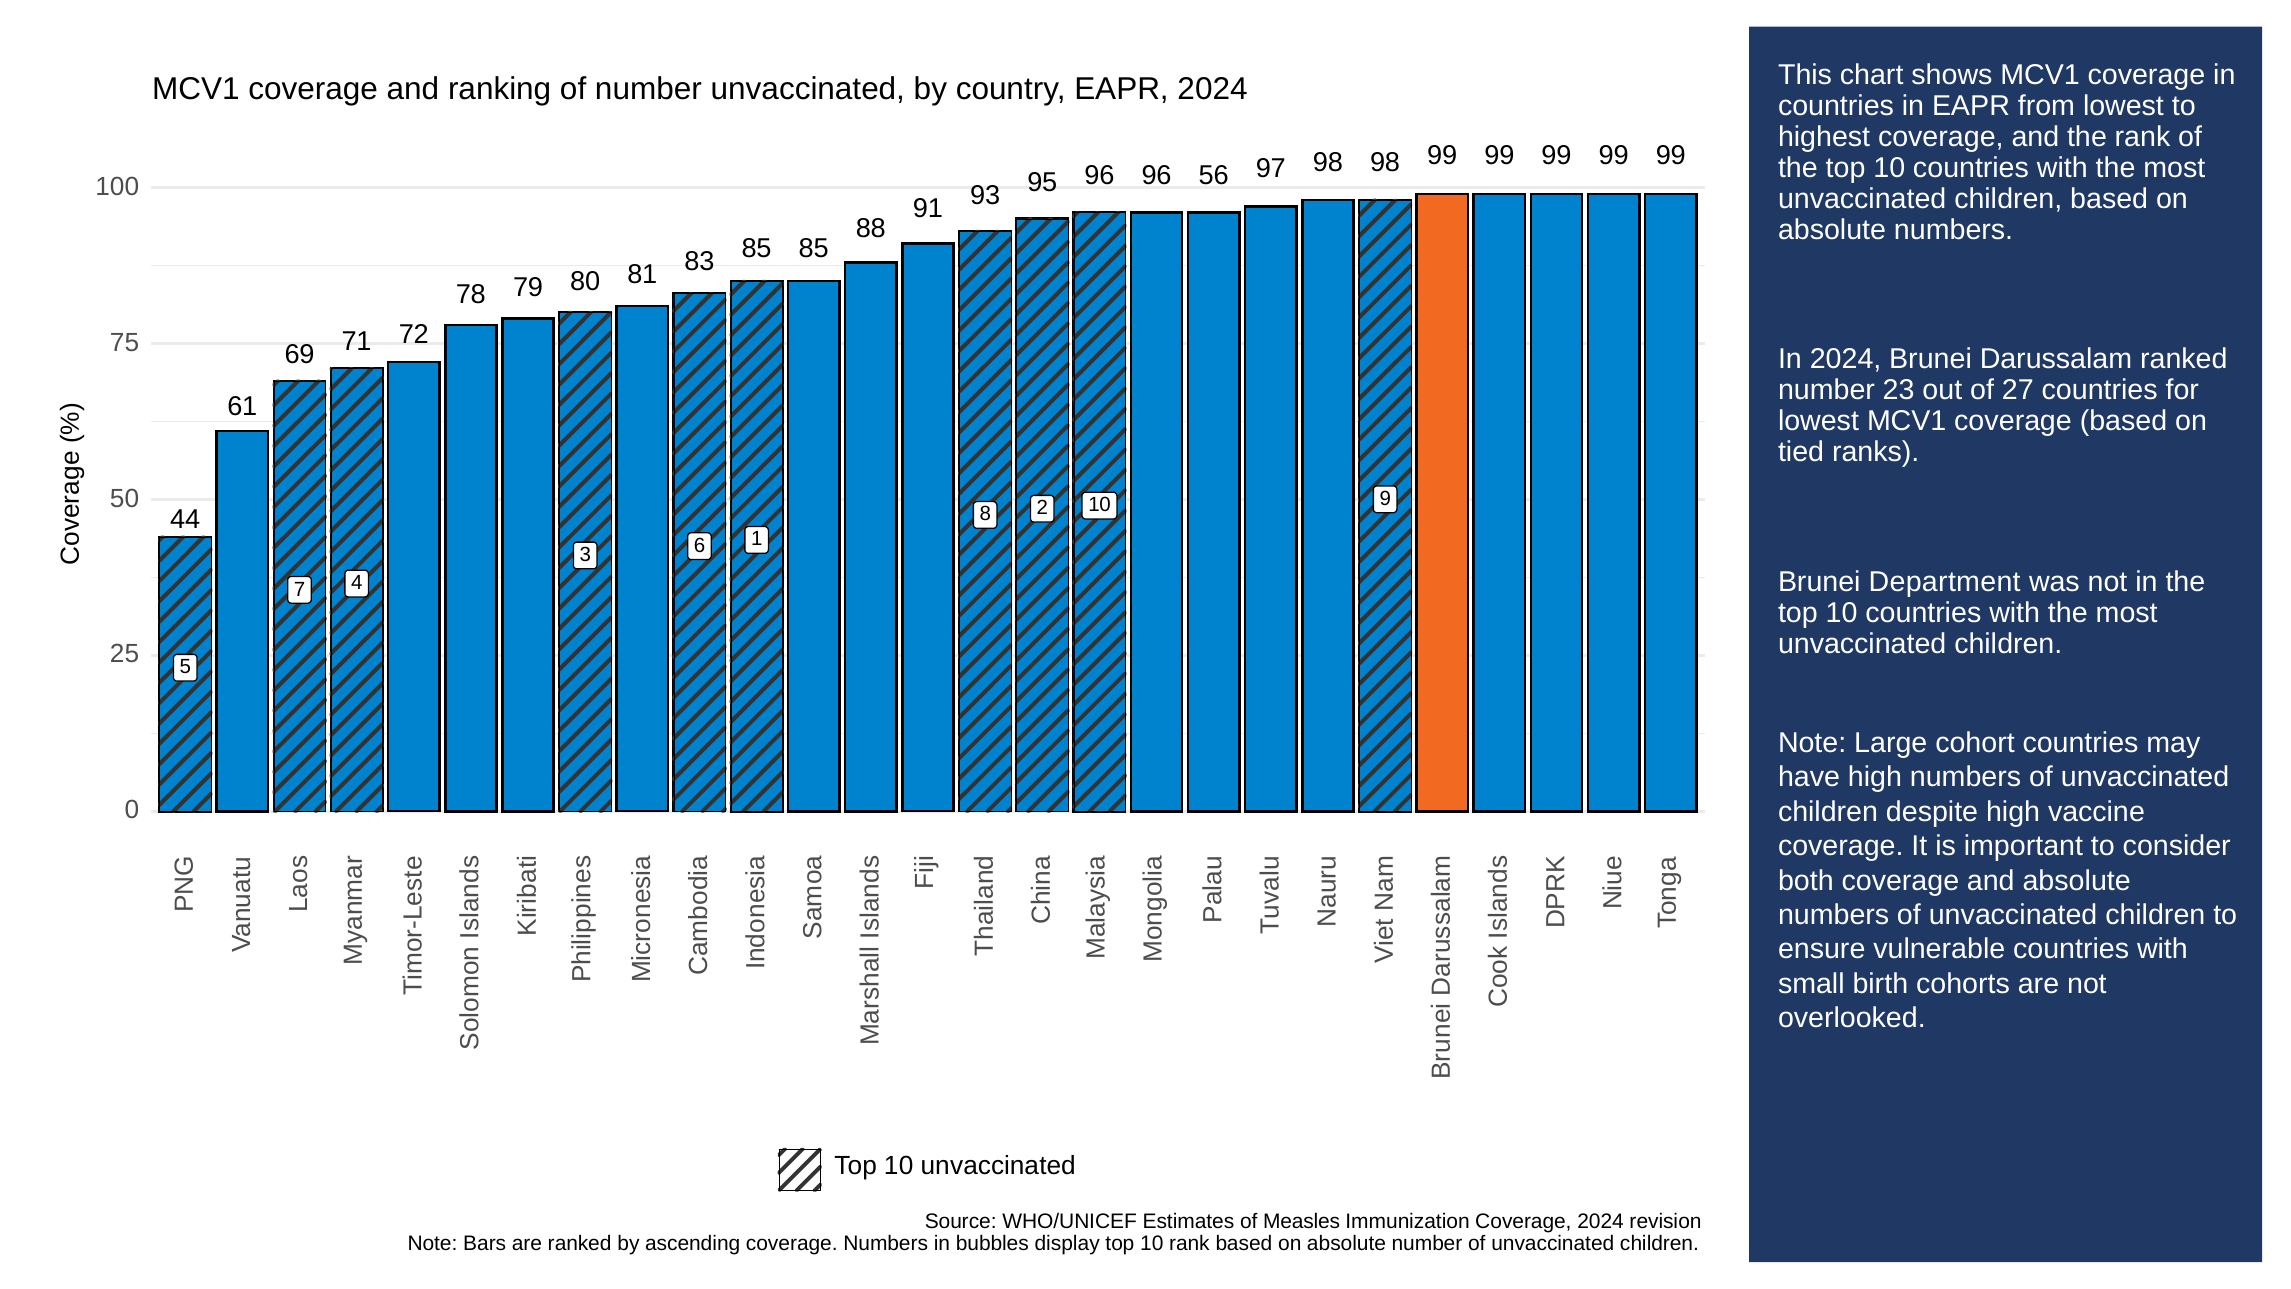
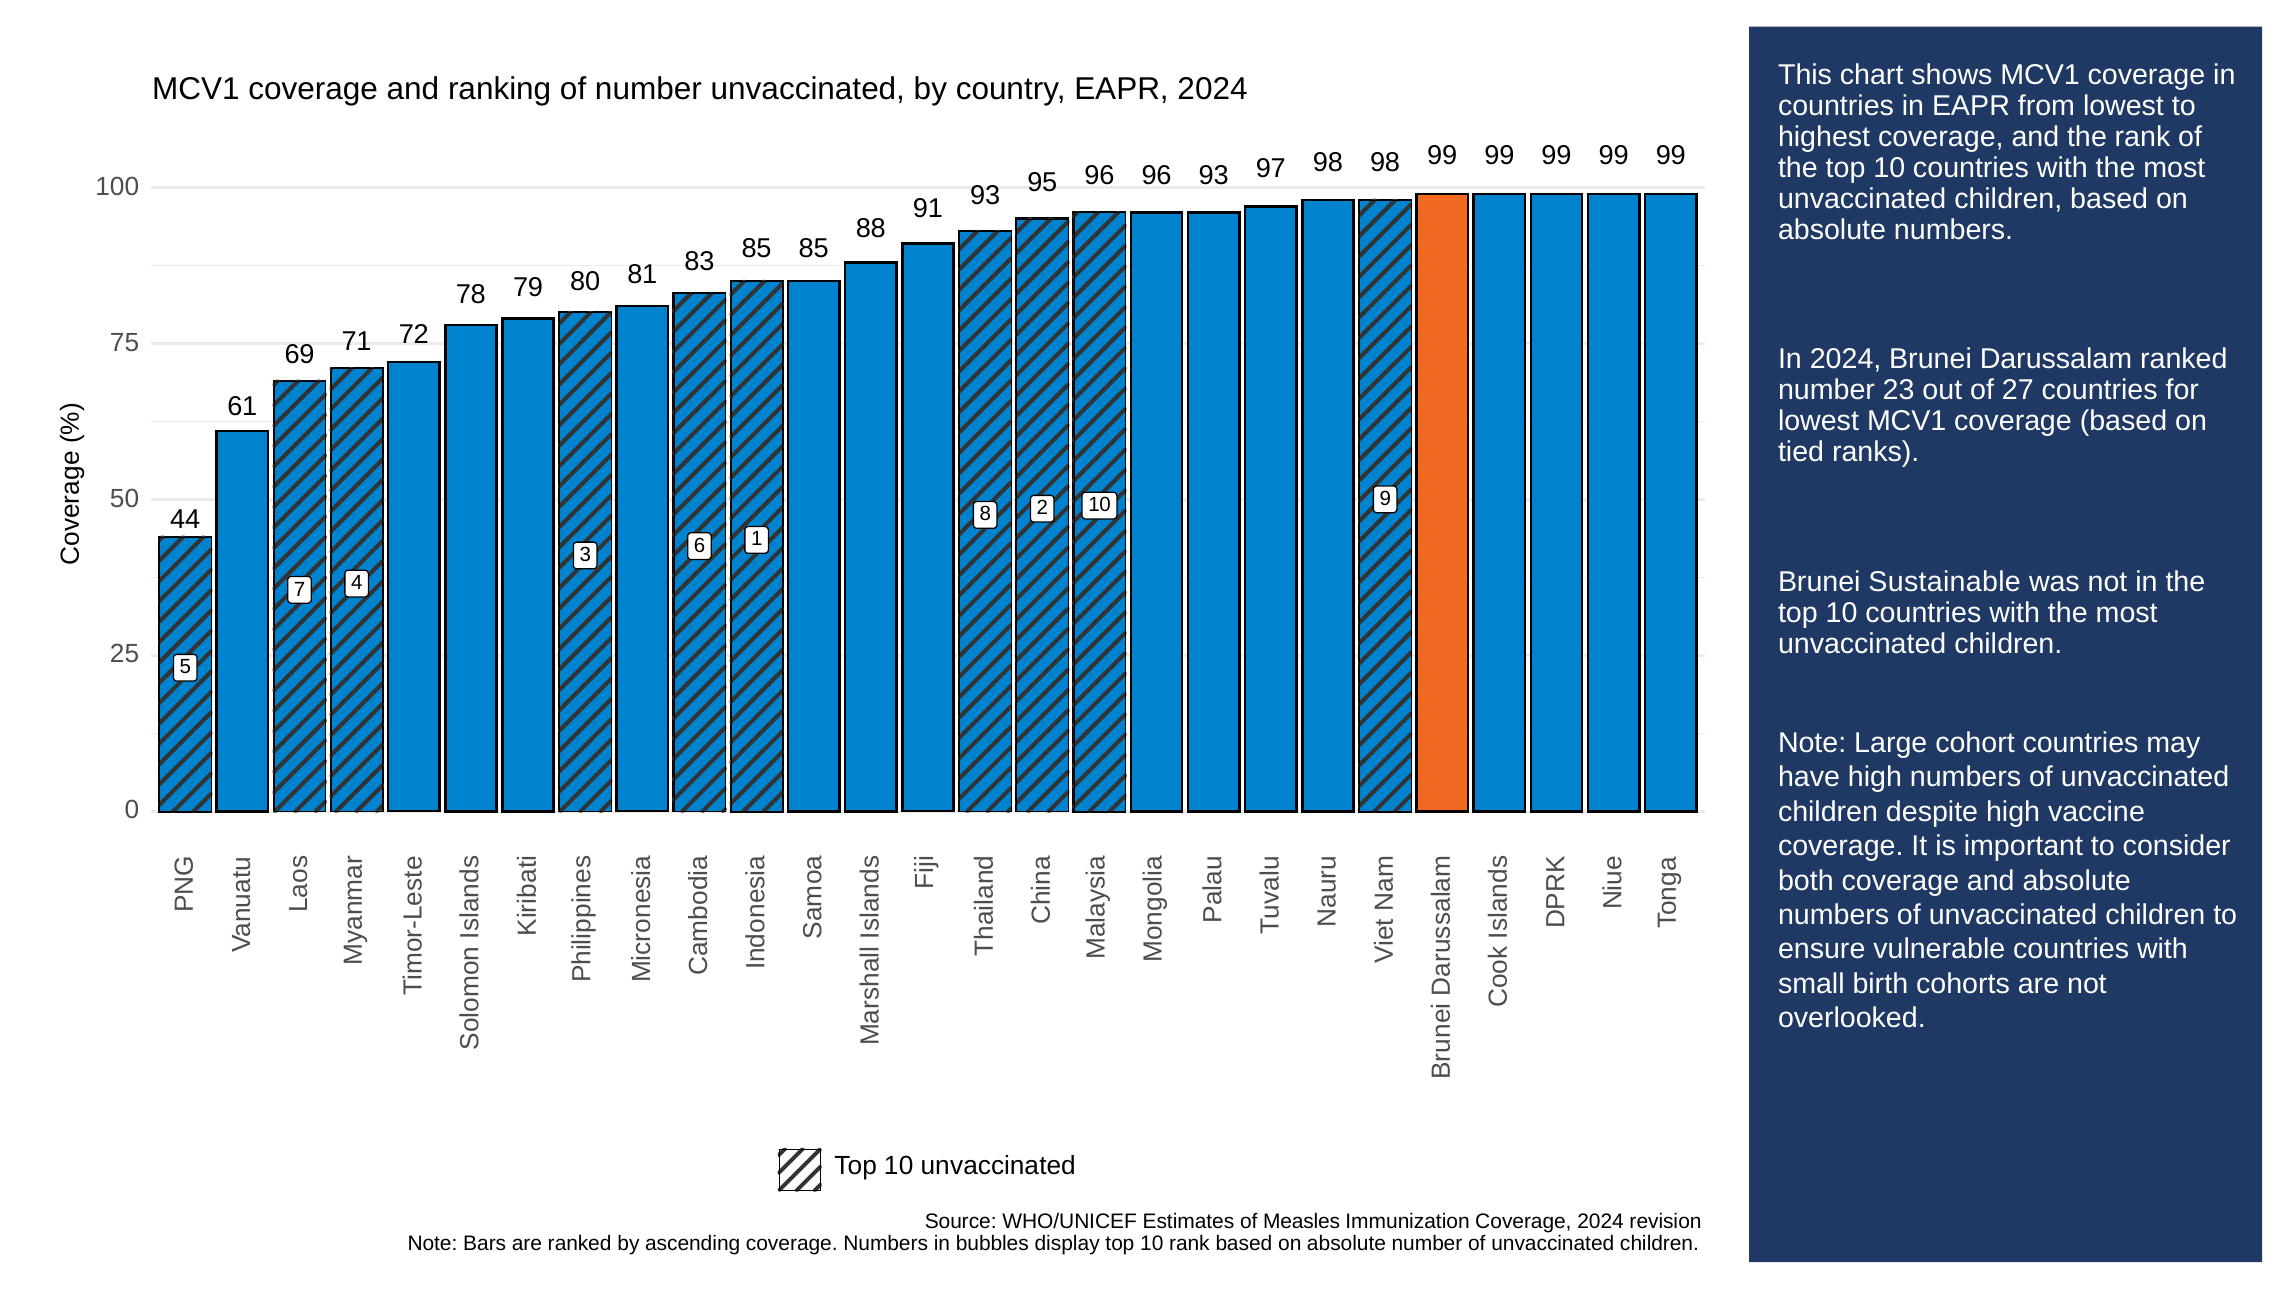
96 56: 56 -> 93 (1214, 176)
Department: Department -> Sustainable (1945, 582)
